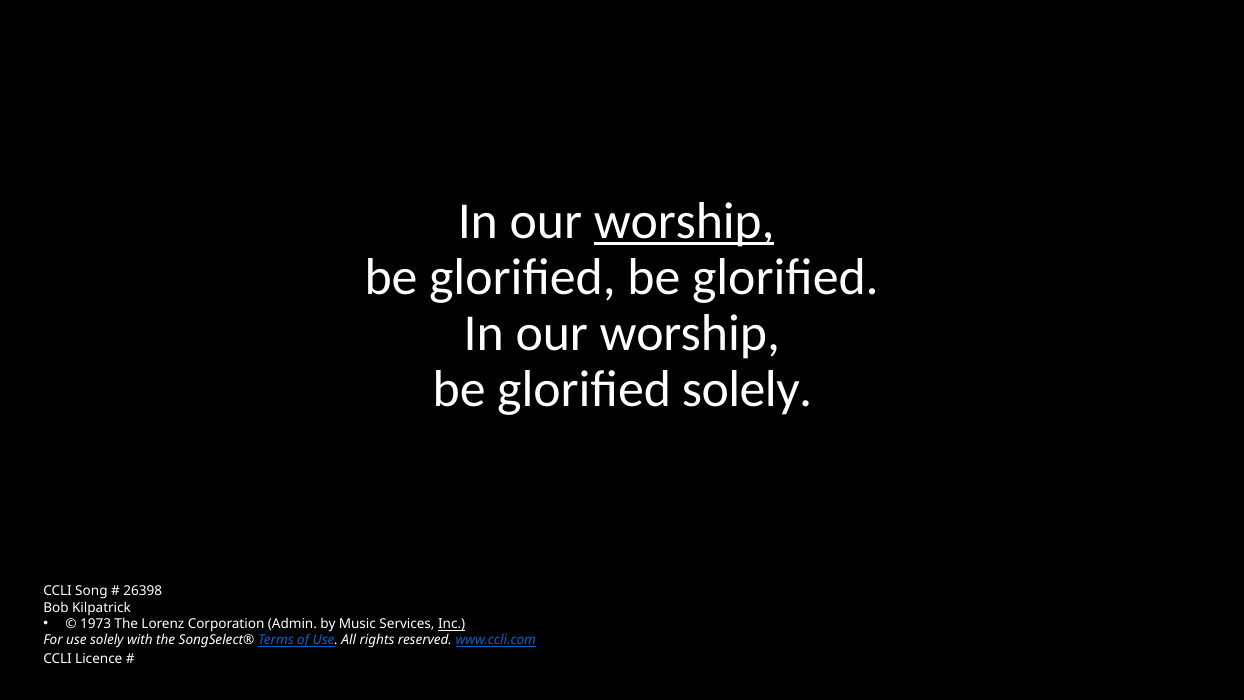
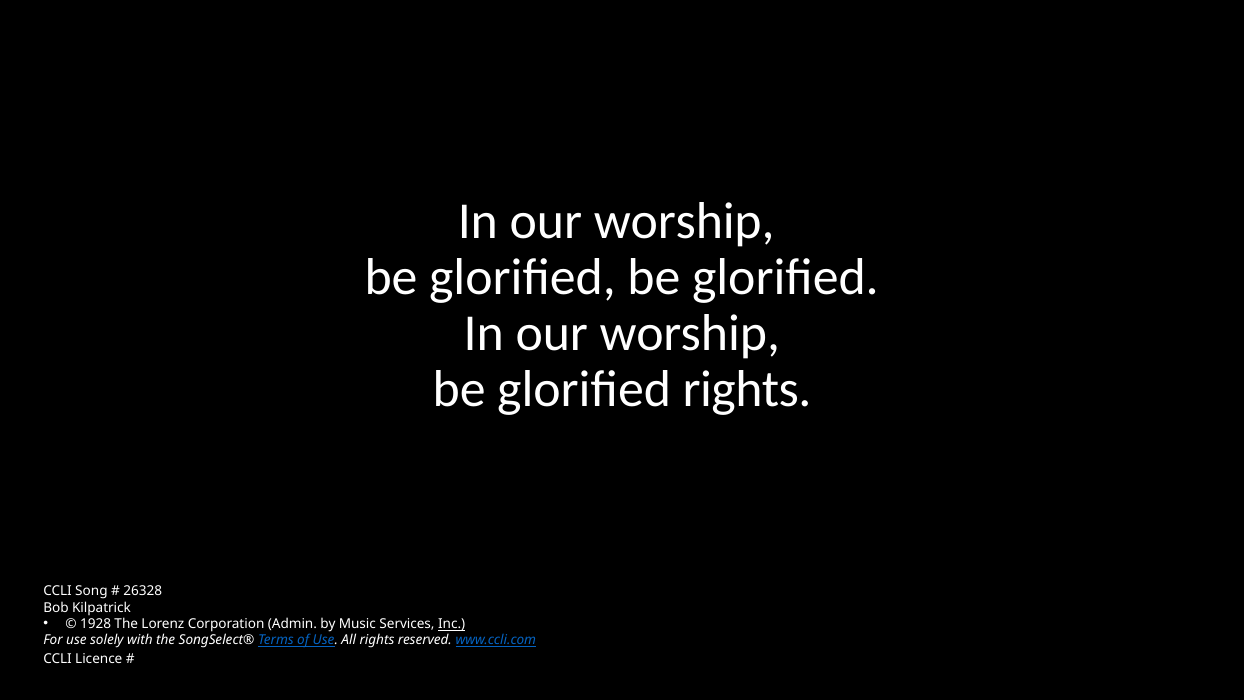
worship underline: present -> none (684, 221)
glorified solely: solely -> rights (747, 389)
26398: 26398 -> 26328 (143, 591)
1973: 1973 -> 1928 (96, 624)
